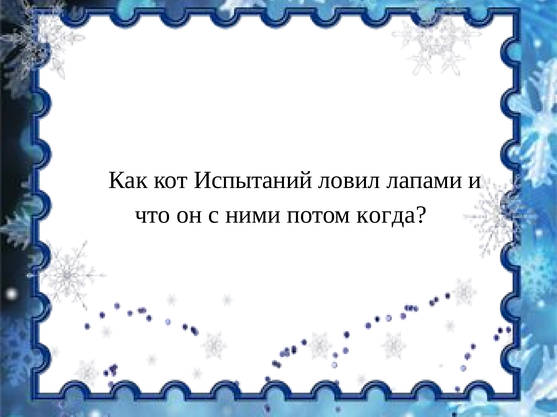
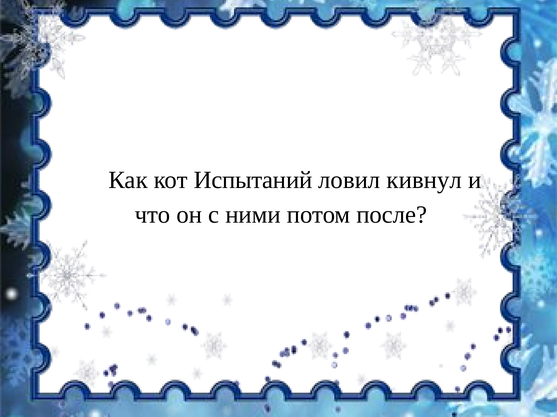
лапами: лапами -> кивнул (424, 180)
когда: когда -> после (392, 215)
